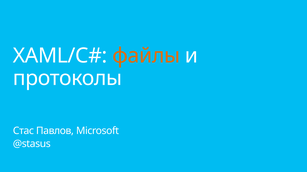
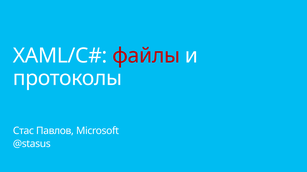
файлы colour: orange -> red (146, 56)
